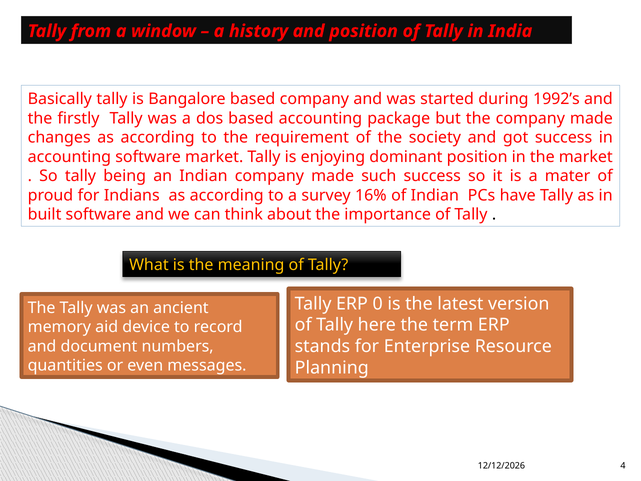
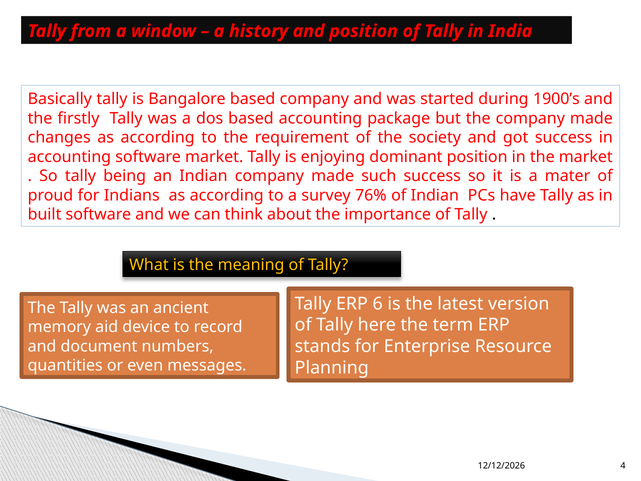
1992’s: 1992’s -> 1900’s (556, 99)
16%: 16% -> 76% (371, 195)
0: 0 -> 6 (378, 304)
